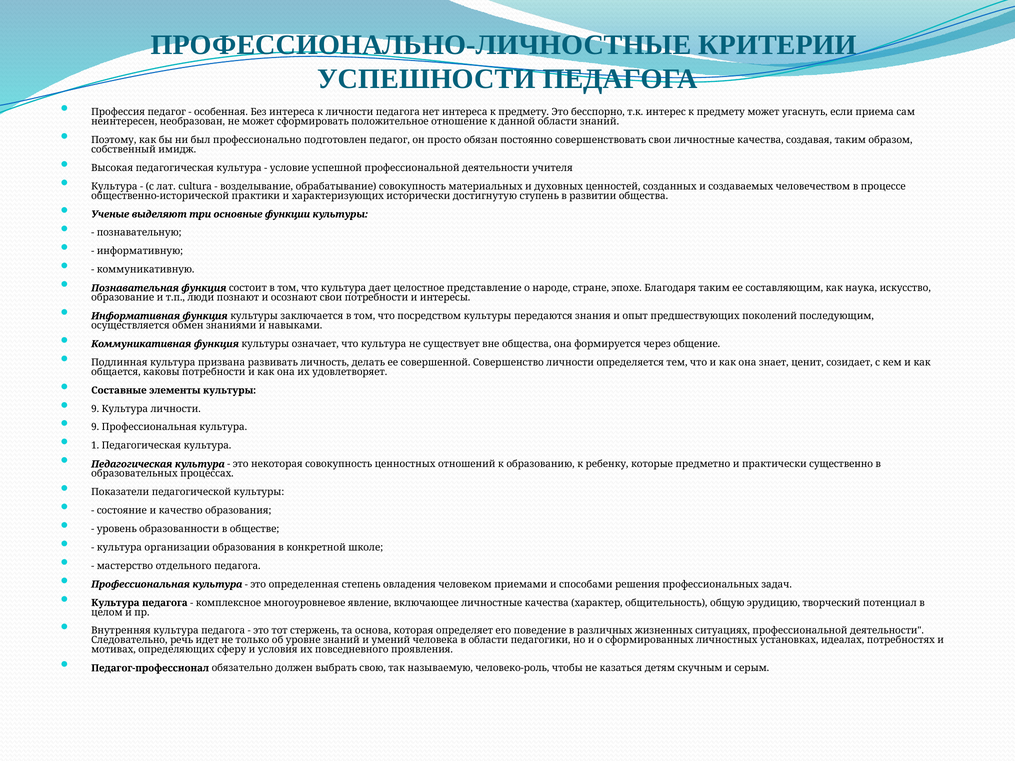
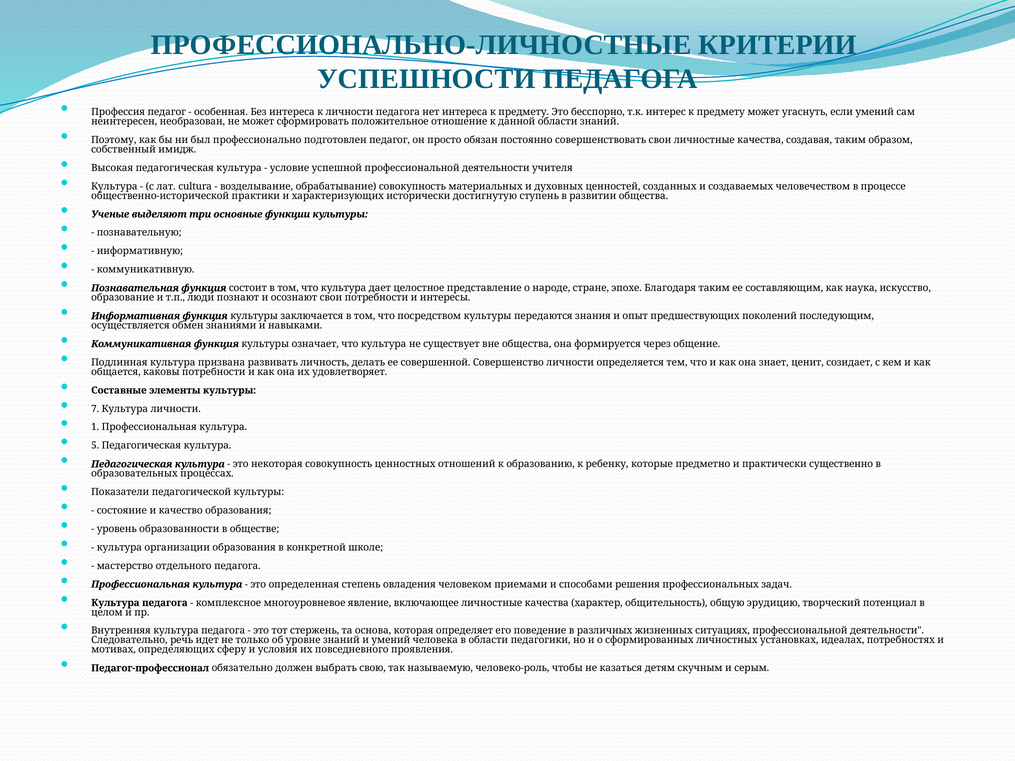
если приема: приема -> умений (875, 112)
9: 9 -> 7 (95, 409)
9: 9 -> 1 (95, 427)
1: 1 -> 5 (95, 446)
